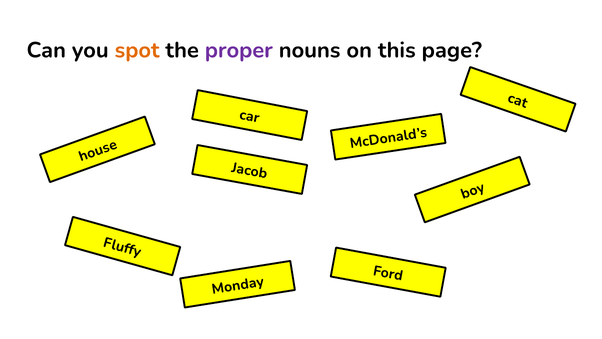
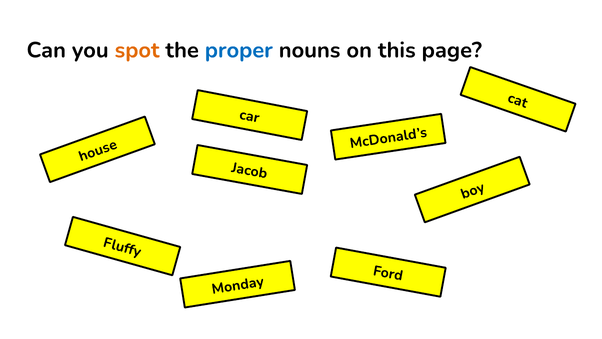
proper colour: purple -> blue (239, 50)
